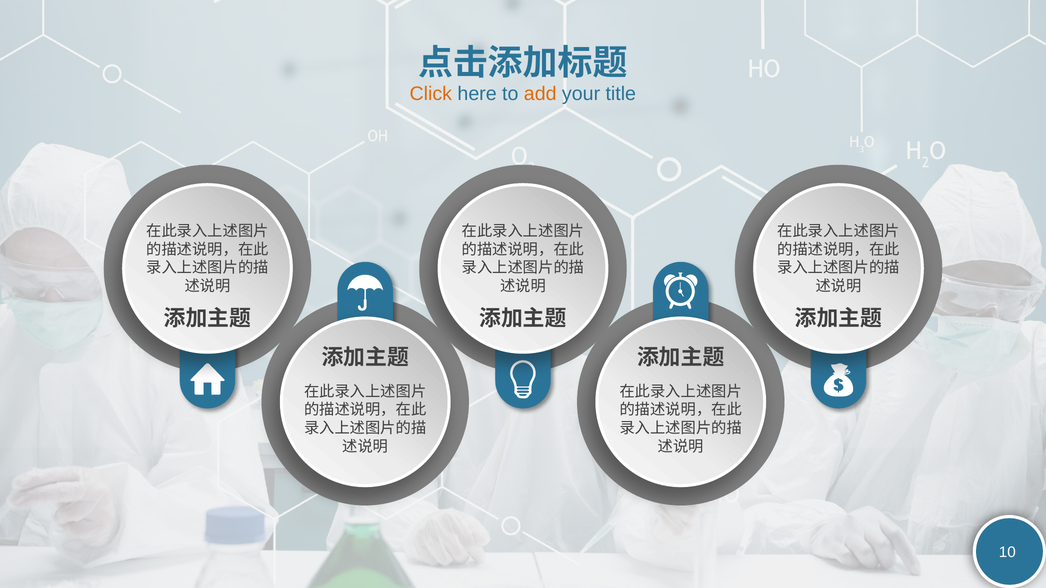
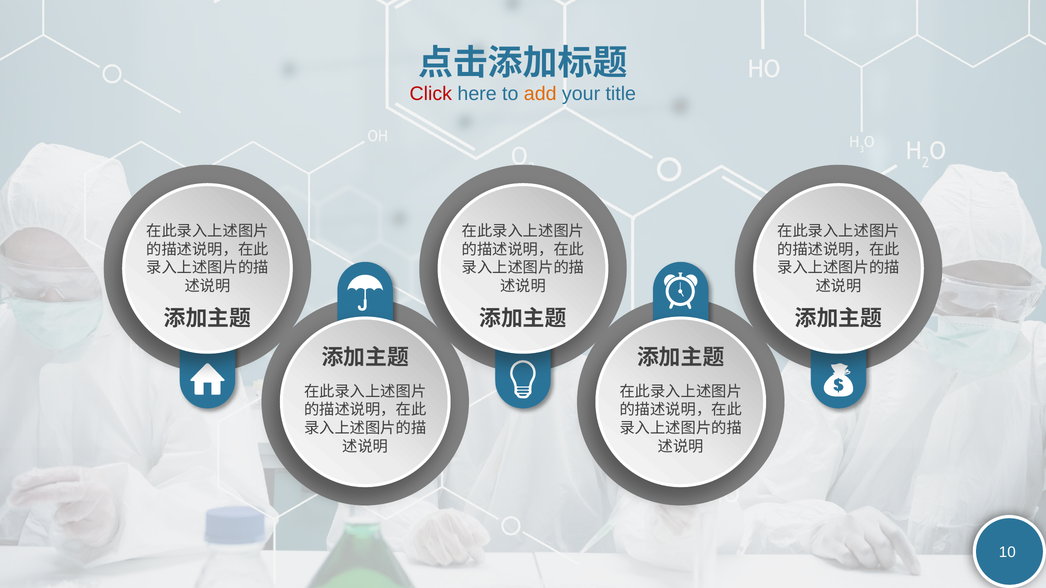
Click colour: orange -> red (431, 94)
